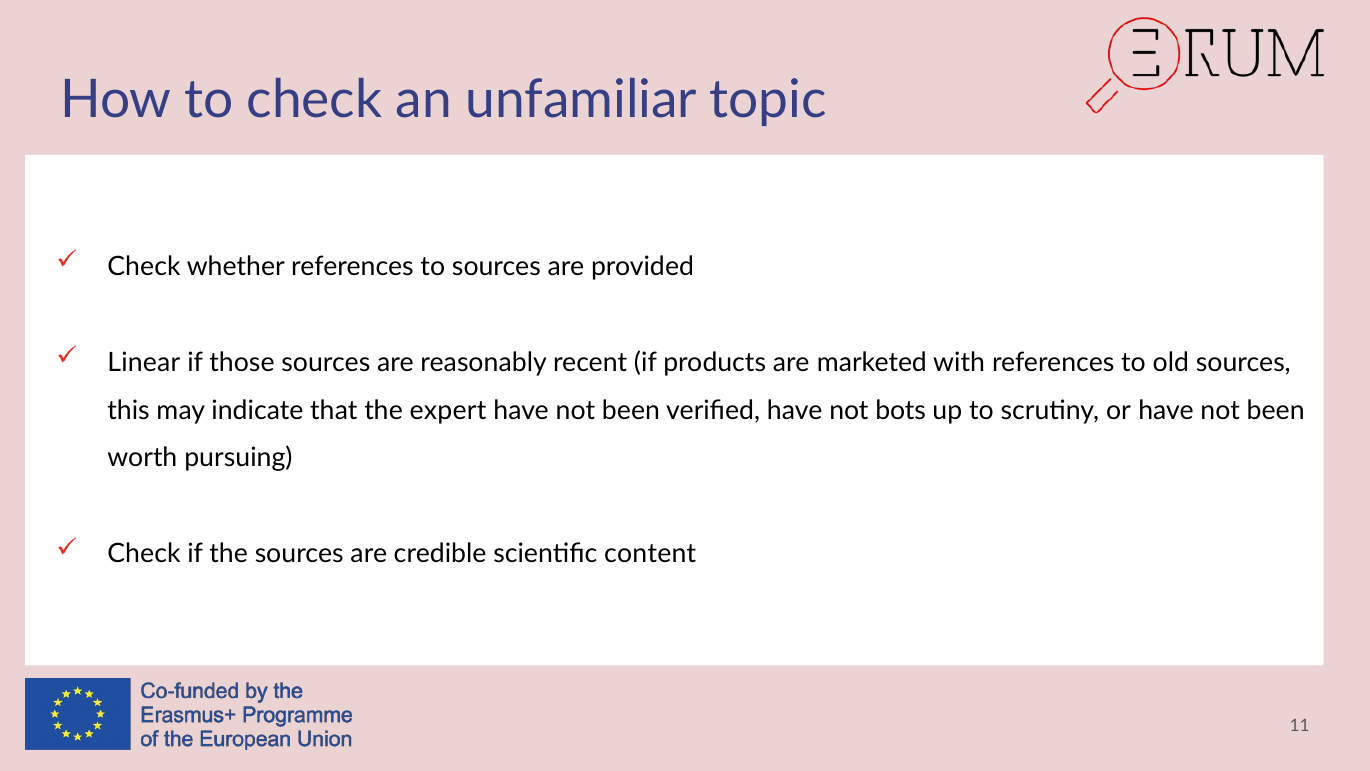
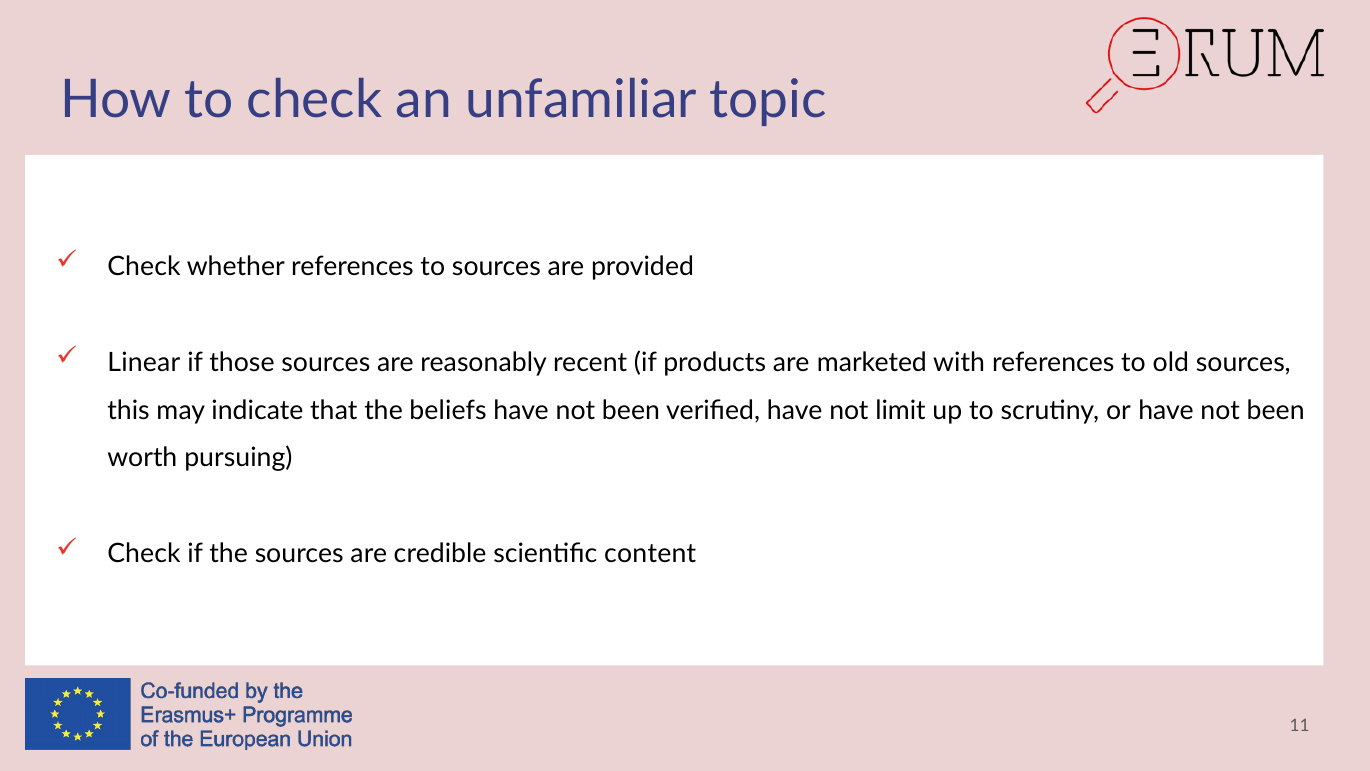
expert: expert -> beliefs (448, 410)
bots: bots -> limit (900, 410)
